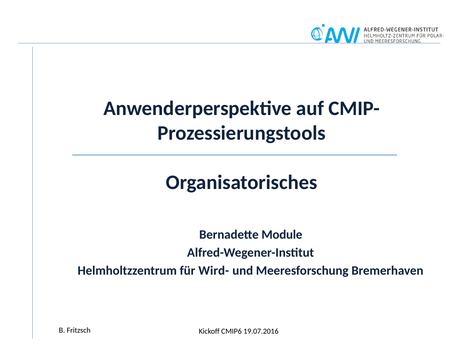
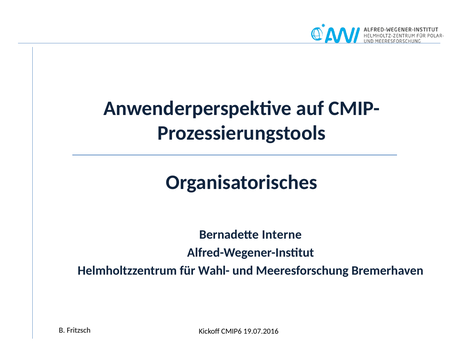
Module: Module -> Interne (282, 235)
Wird-: Wird- -> Wahl- (214, 271)
